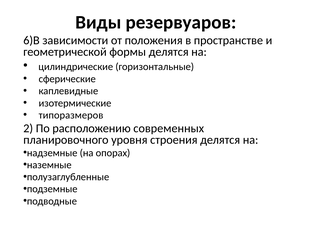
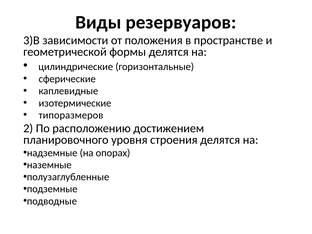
6)В: 6)В -> 3)В (31, 40)
современных: современных -> достижением (169, 128)
